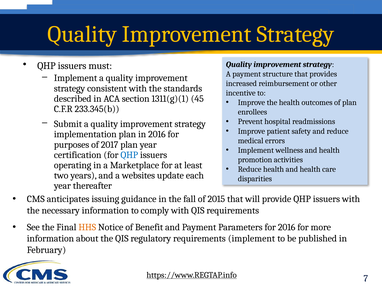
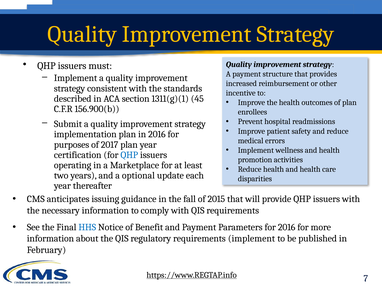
233.345(b: 233.345(b -> 156.900(b (97, 109)
websites: websites -> optional (138, 176)
HHS colour: orange -> blue (87, 228)
